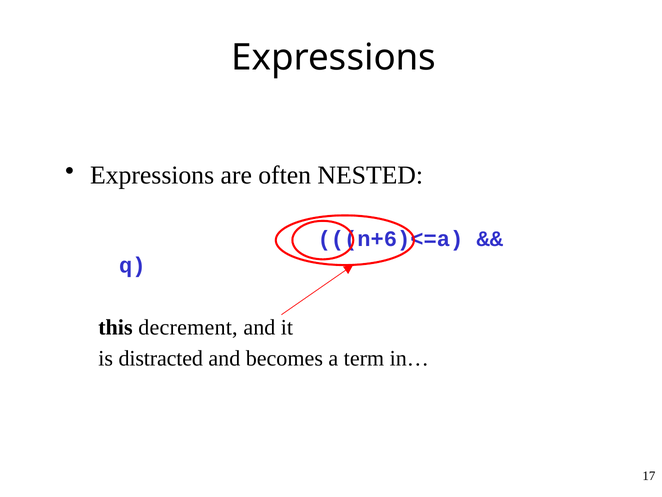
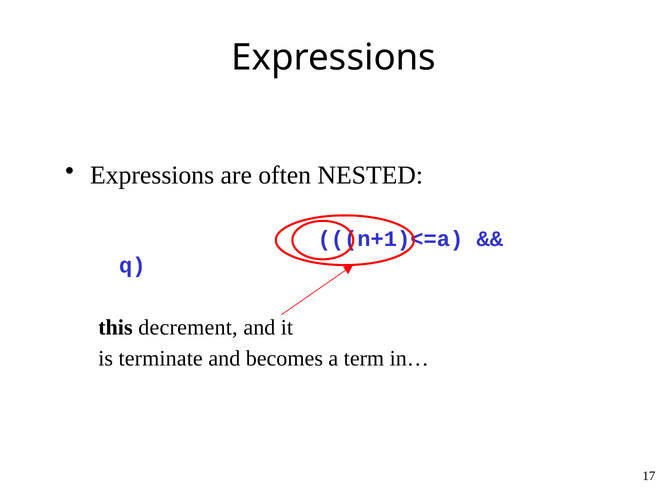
n+6)<=a: n+6)<=a -> n+1)<=a (390, 239)
distracted: distracted -> terminate (161, 358)
